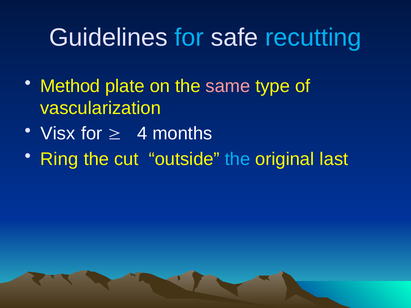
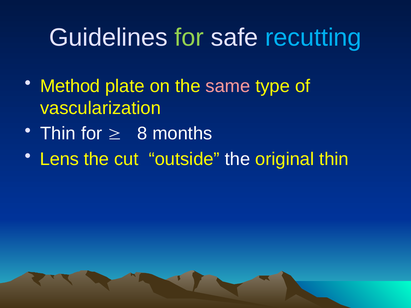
for colour: light blue -> light green (189, 38)
Visx: Visx -> Thin (58, 134)
4: 4 -> 8 (142, 134)
Ring: Ring -> Lens (59, 159)
the colour: light blue -> white (237, 159)
original last: last -> thin (334, 159)
